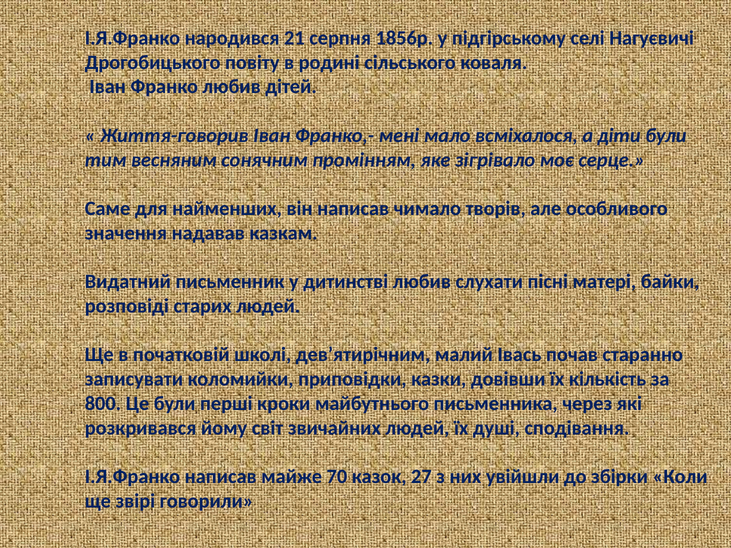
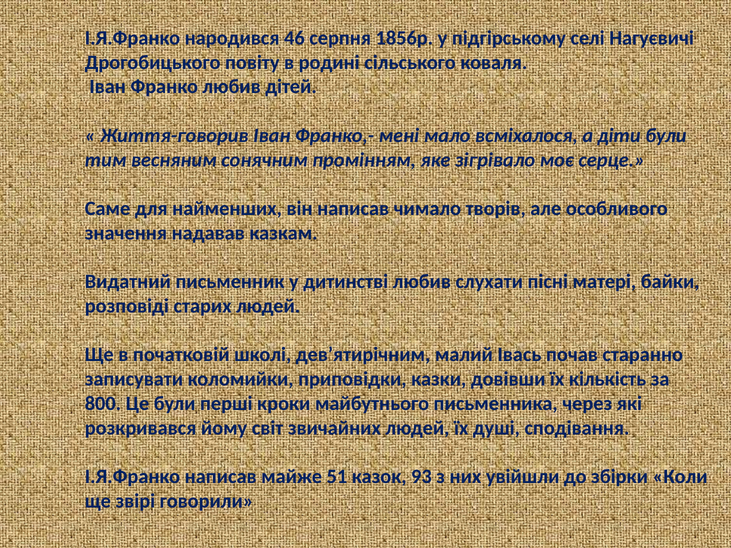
21: 21 -> 46 (294, 38)
70: 70 -> 51 (337, 477)
27: 27 -> 93 (421, 477)
